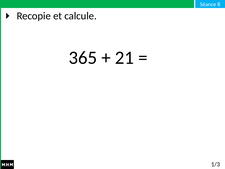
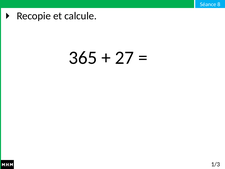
21: 21 -> 27 (124, 58)
